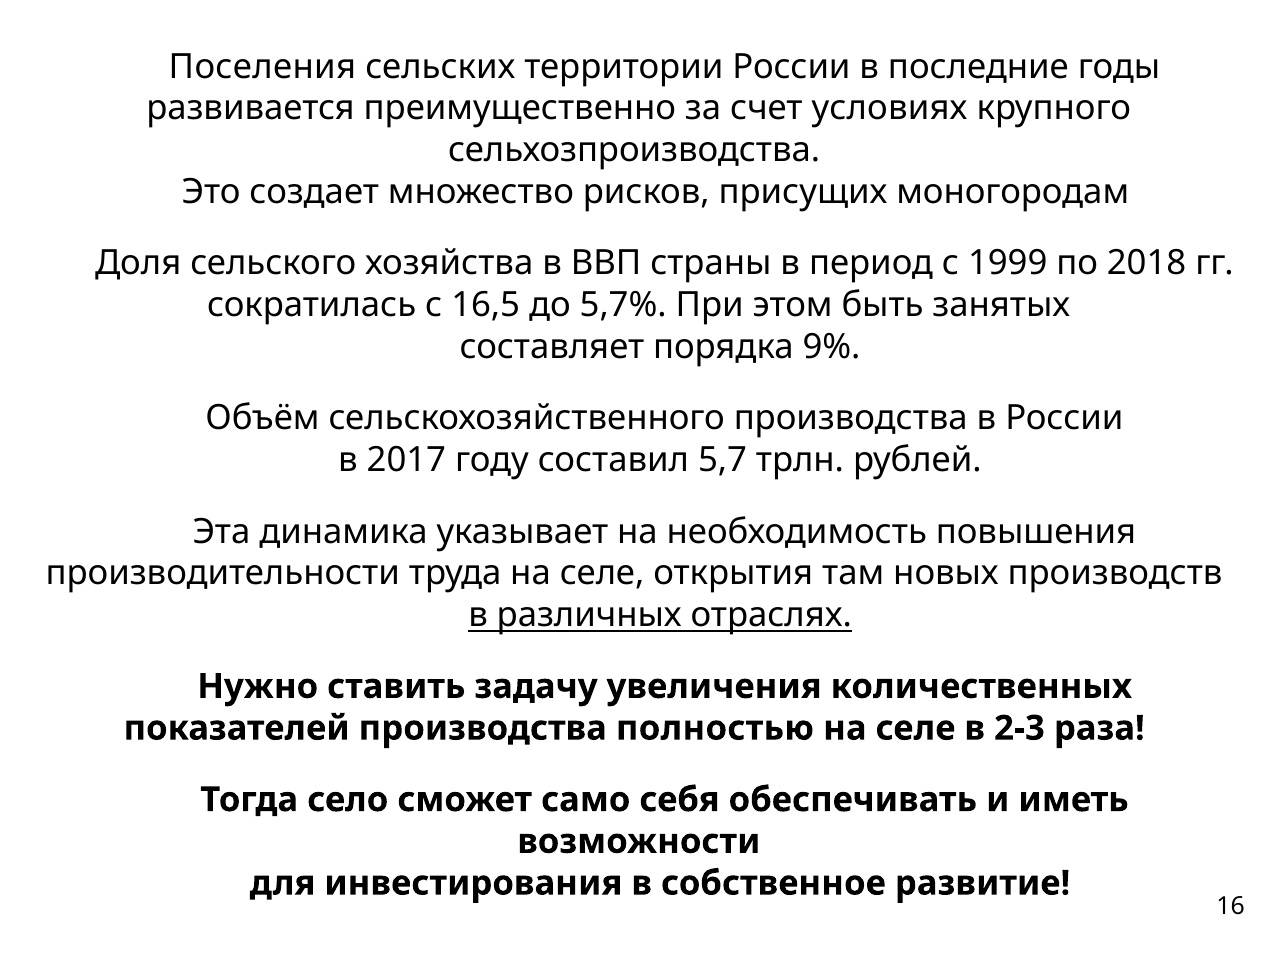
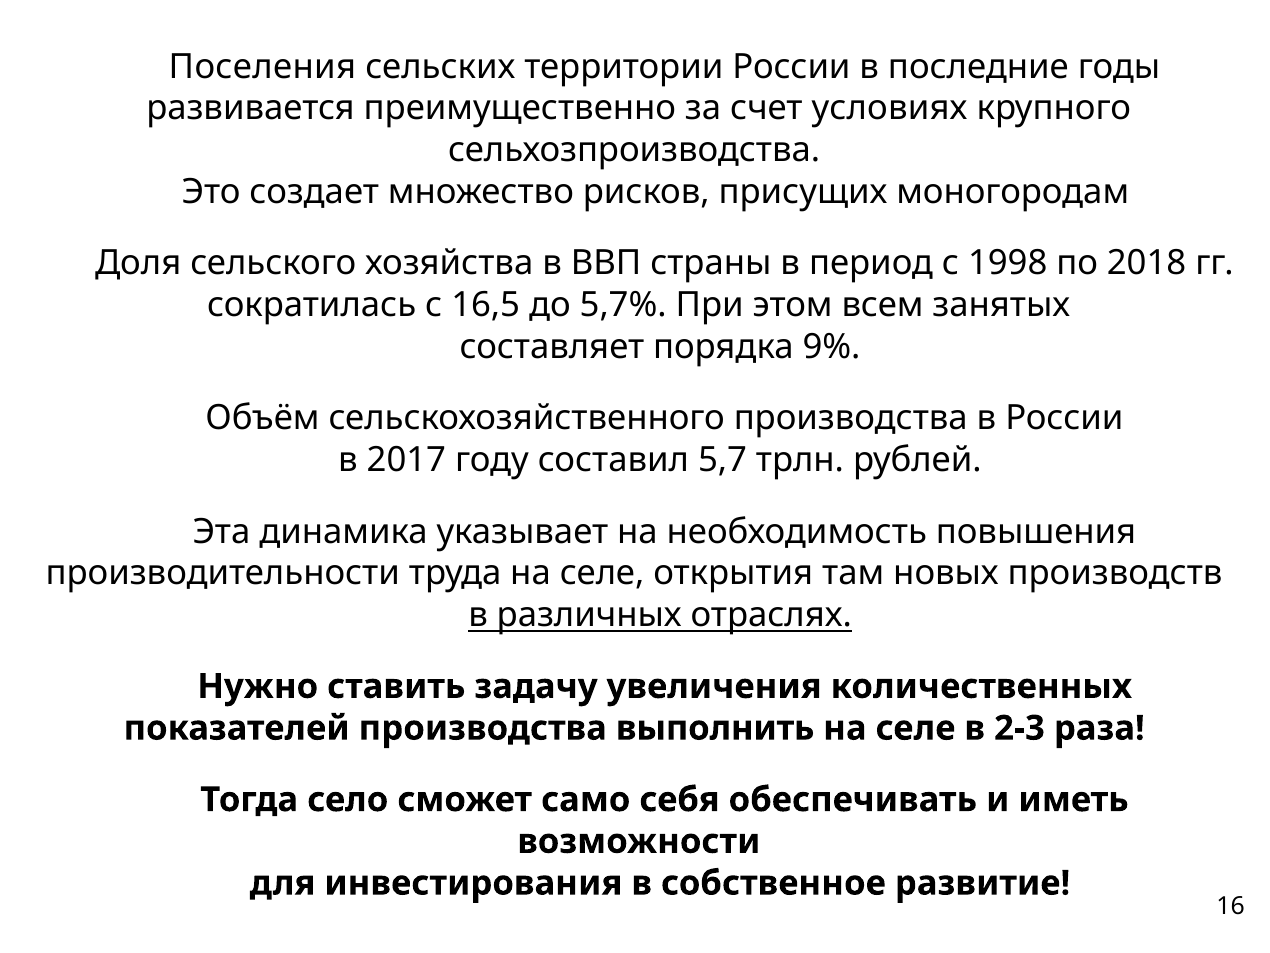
1999: 1999 -> 1998 (1008, 263)
быть: быть -> всем (883, 305)
полностью: полностью -> выполнить (715, 728)
